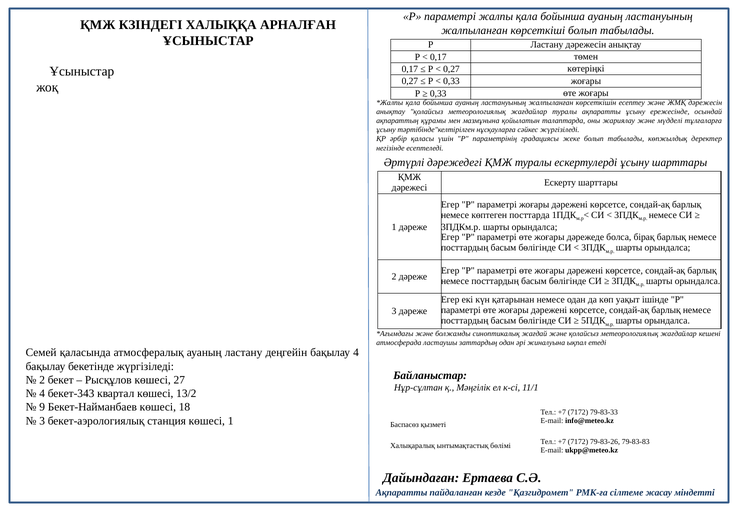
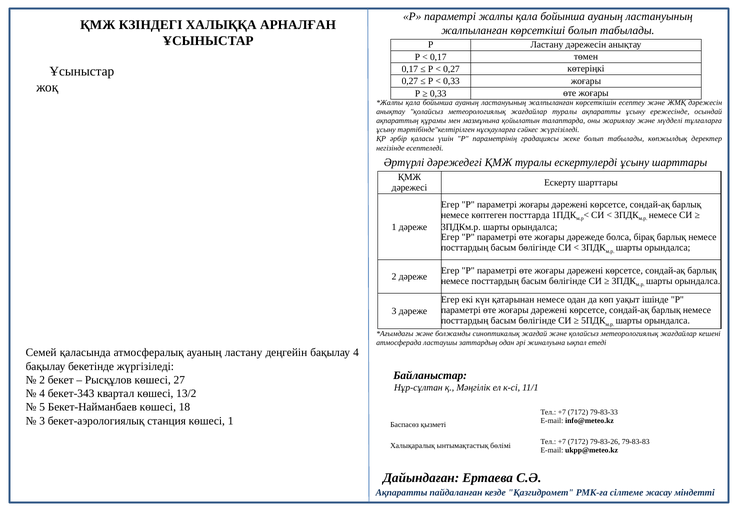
9: 9 -> 5 (42, 407)
